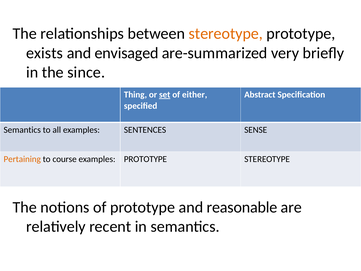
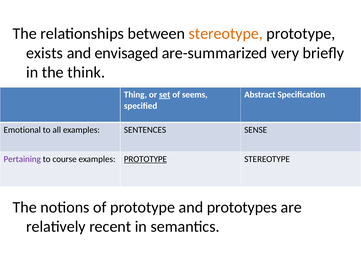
since: since -> think (86, 72)
either: either -> seems (195, 95)
Semantics: Semantics -> Emotional (22, 130)
Pertaining colour: orange -> purple (22, 159)
PROTOTYPE underline: none -> present (145, 159)
reasonable: reasonable -> prototypes (242, 207)
